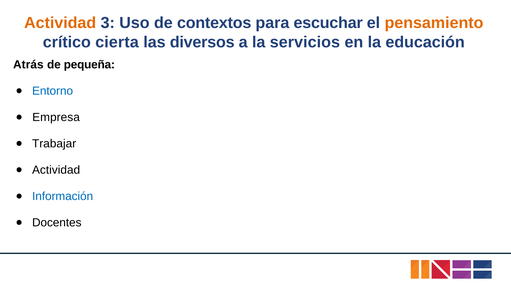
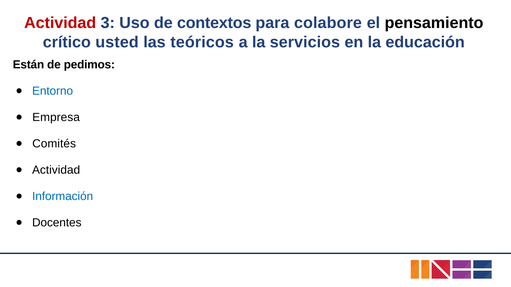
Actividad colour: orange -> red (60, 23)
escuchar: escuchar -> colabore (328, 23)
pensamiento colour: orange -> black (434, 23)
cierta: cierta -> usted (117, 42)
diversos: diversos -> teóricos (202, 42)
Atrás: Atrás -> Están (28, 65)
pequeña: pequeña -> pedimos (89, 65)
Trabajar: Trabajar -> Comités (54, 144)
